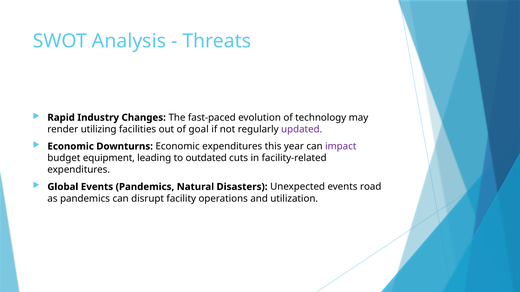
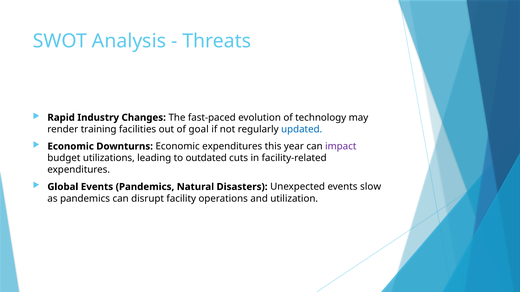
utilizing: utilizing -> training (99, 129)
updated colour: purple -> blue (302, 129)
equipment: equipment -> utilizations (109, 158)
road: road -> slow (371, 187)
